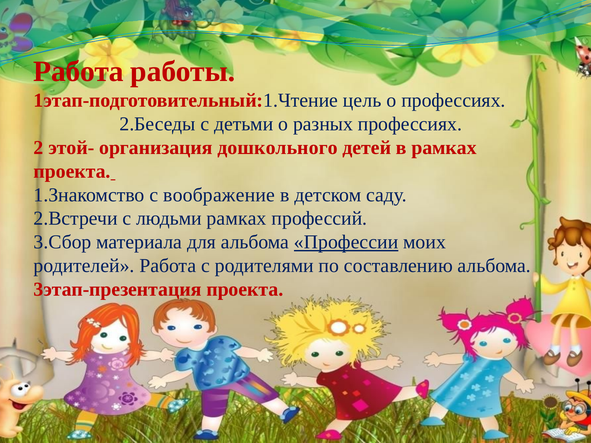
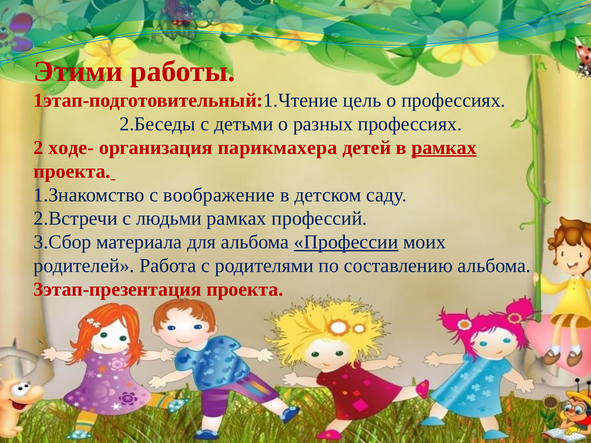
Работа: Работа -> Этими (78, 72)
этой-: этой- -> ходе- (71, 148)
дошкольного: дошкольного -> парикмахера (277, 148)
рамках underline: none -> present (444, 148)
